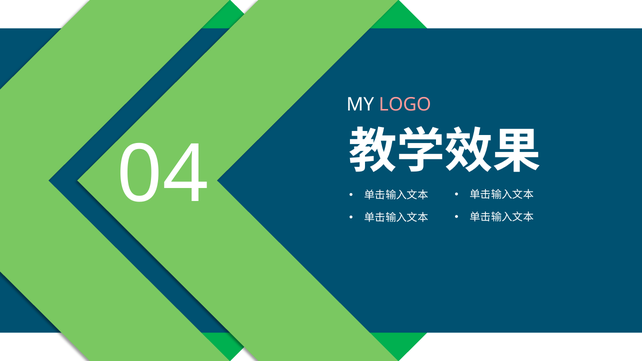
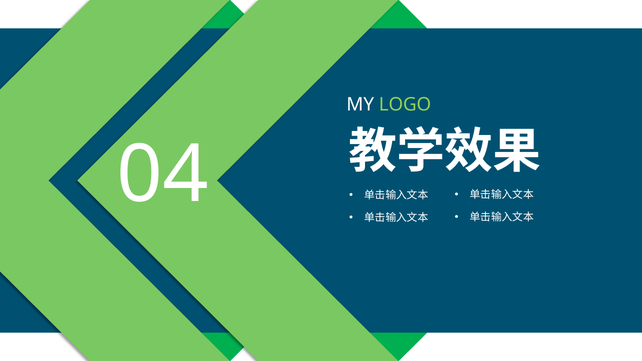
LOGO colour: pink -> light green (405, 105)
